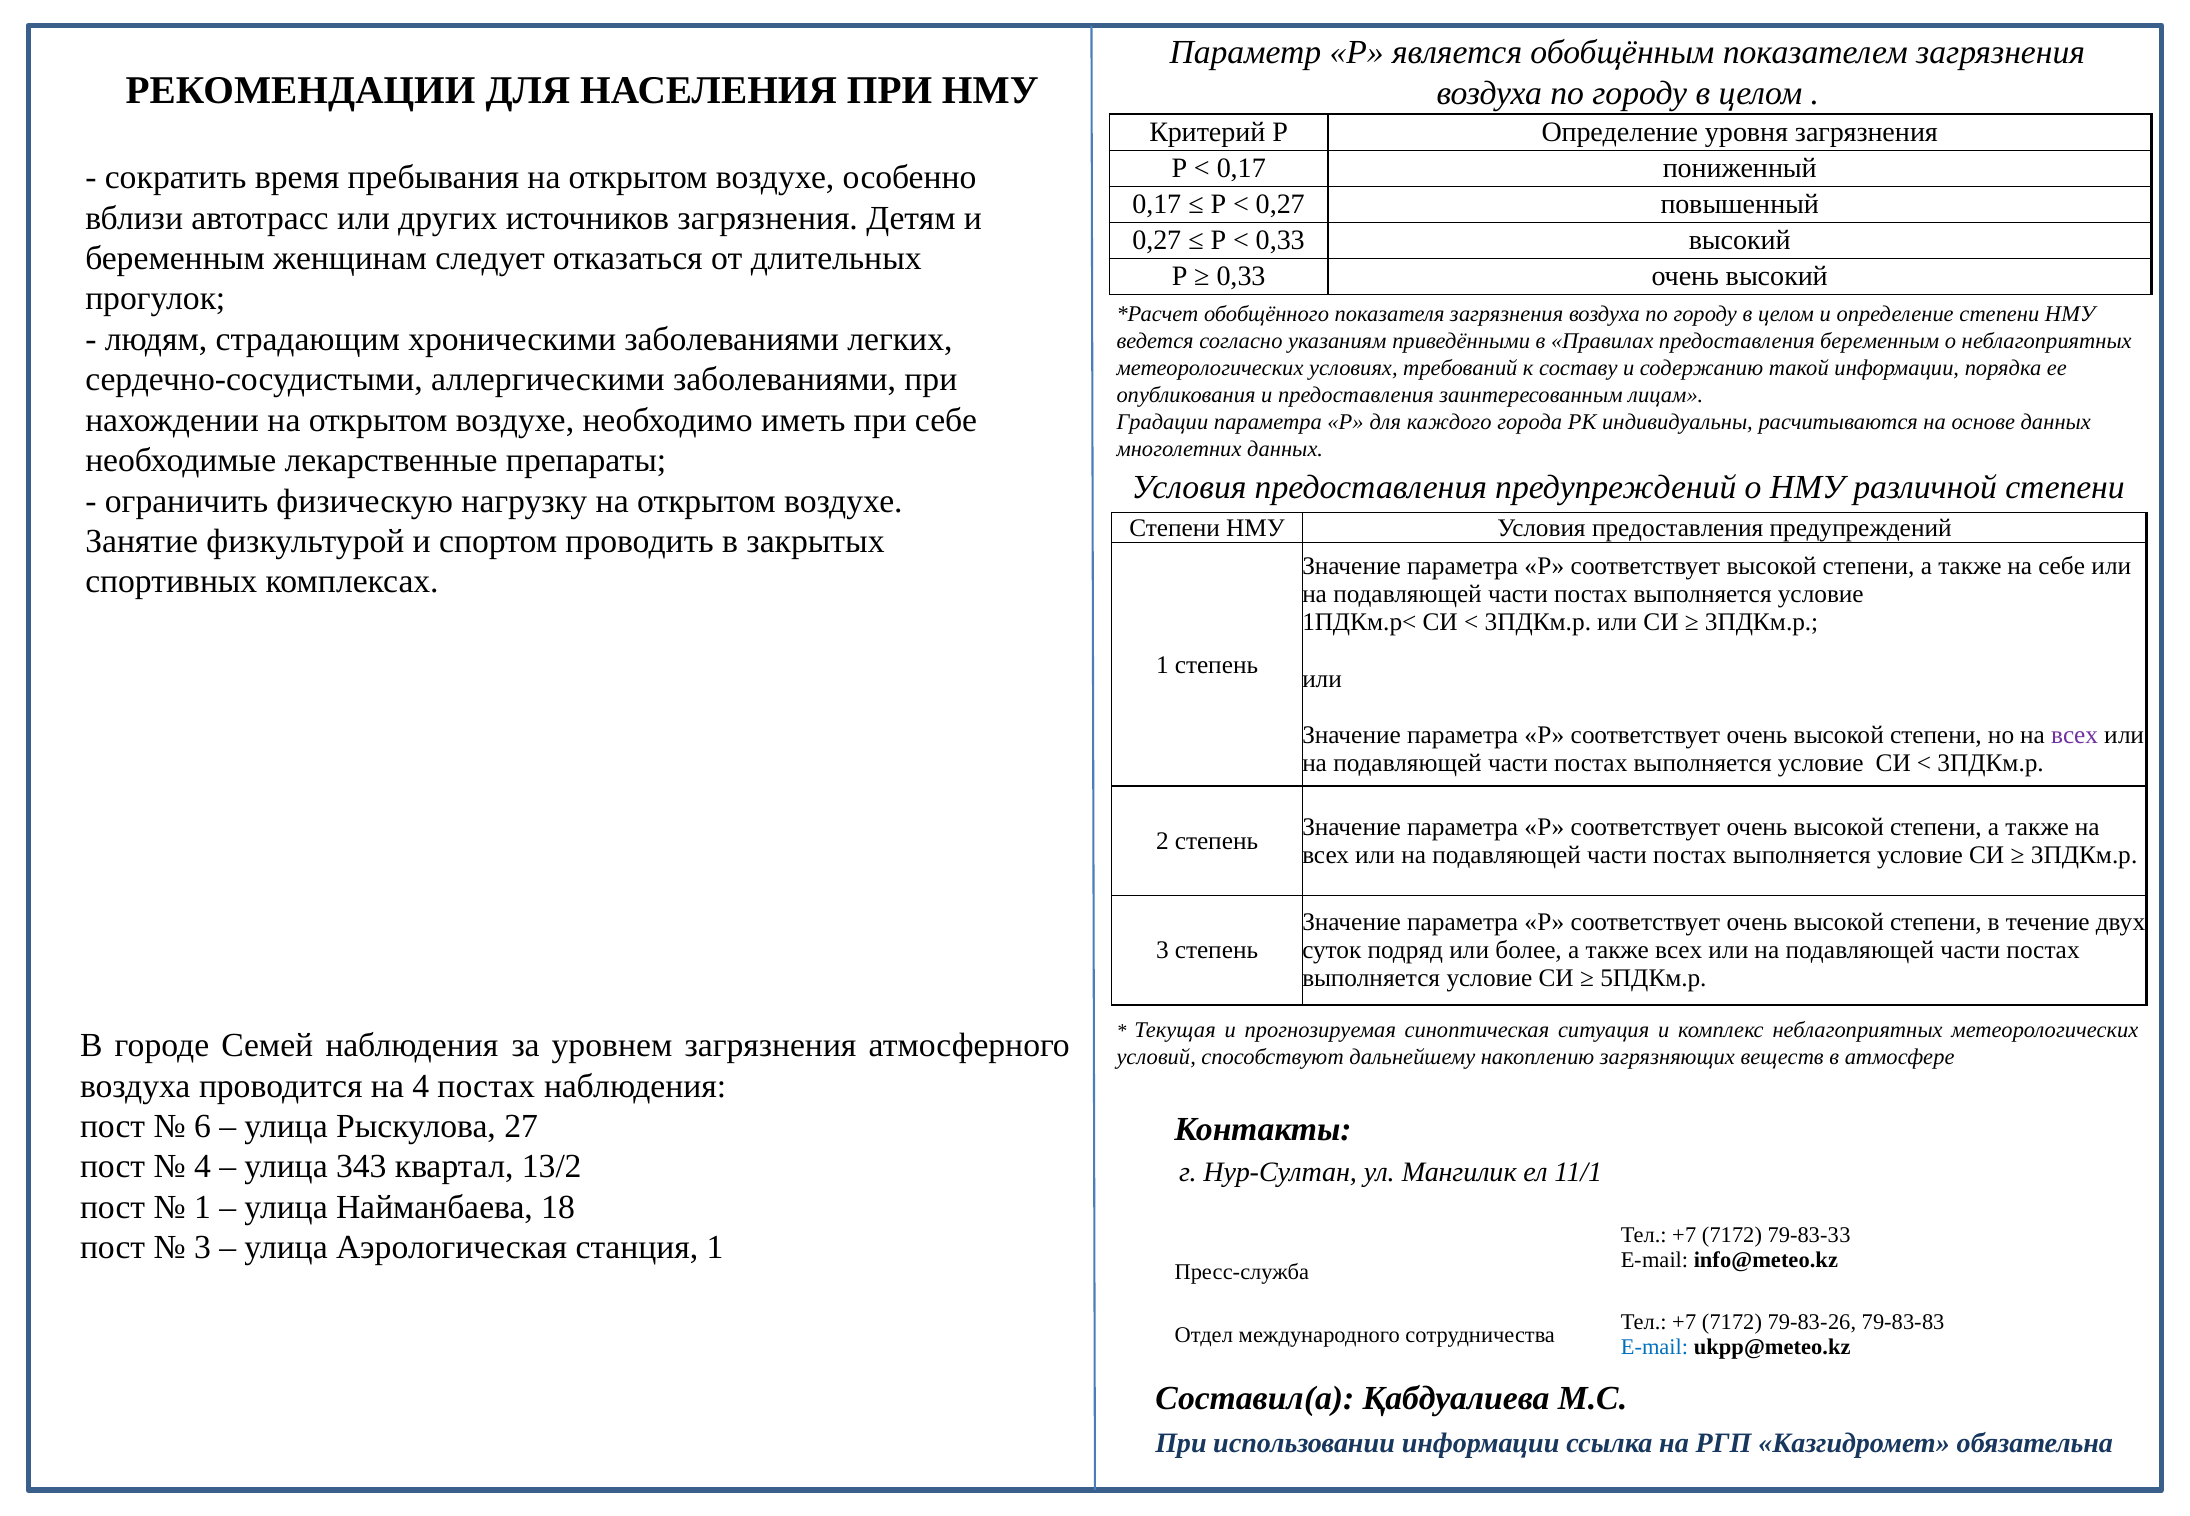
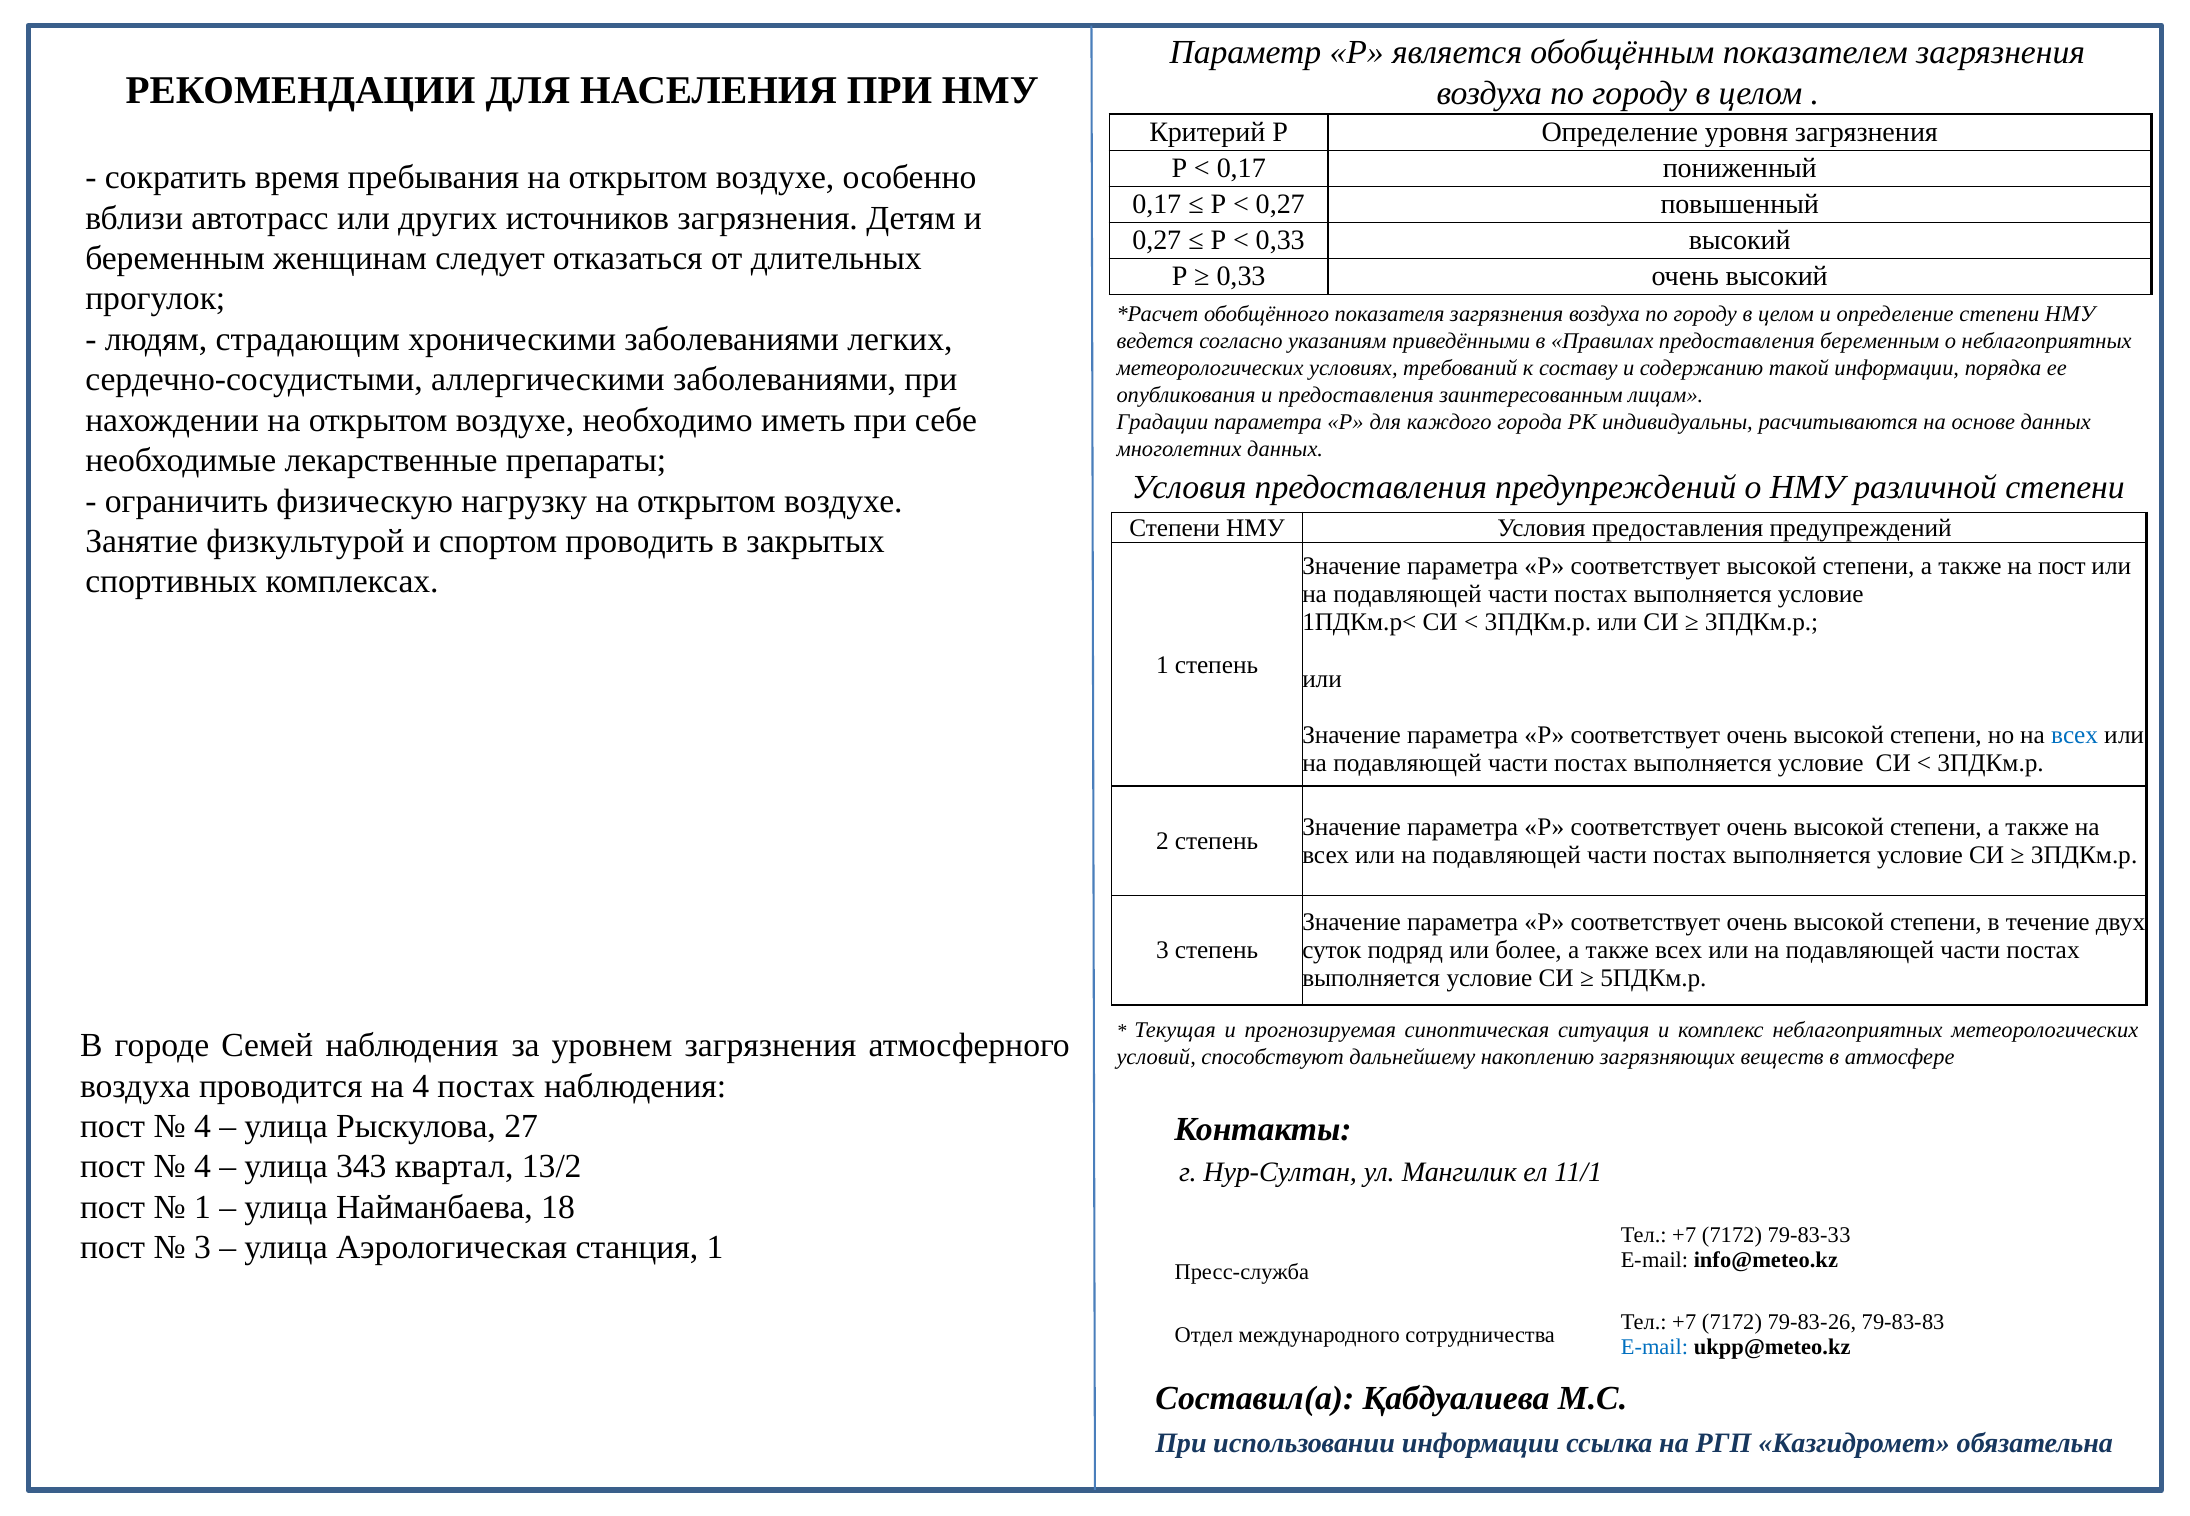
на себе: себе -> пост (2062, 567)
всех colour: purple -> blue (2075, 735)
6: 6 -> 4 (202, 1126)
